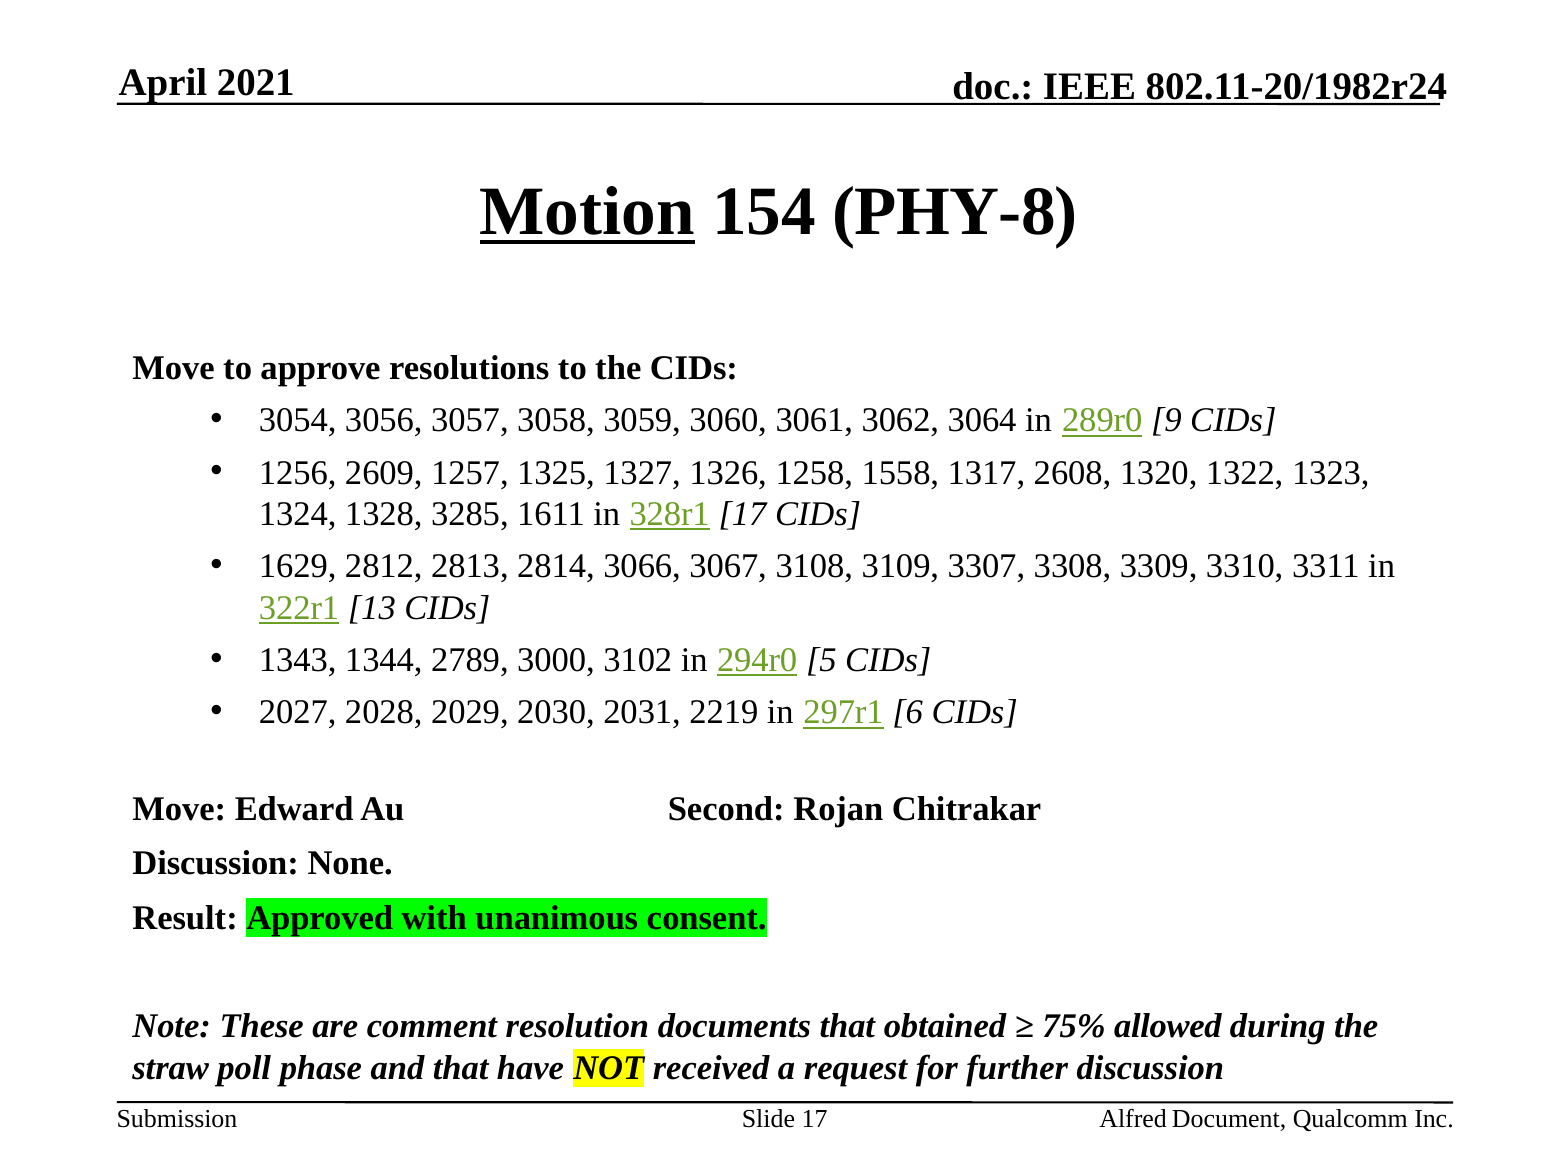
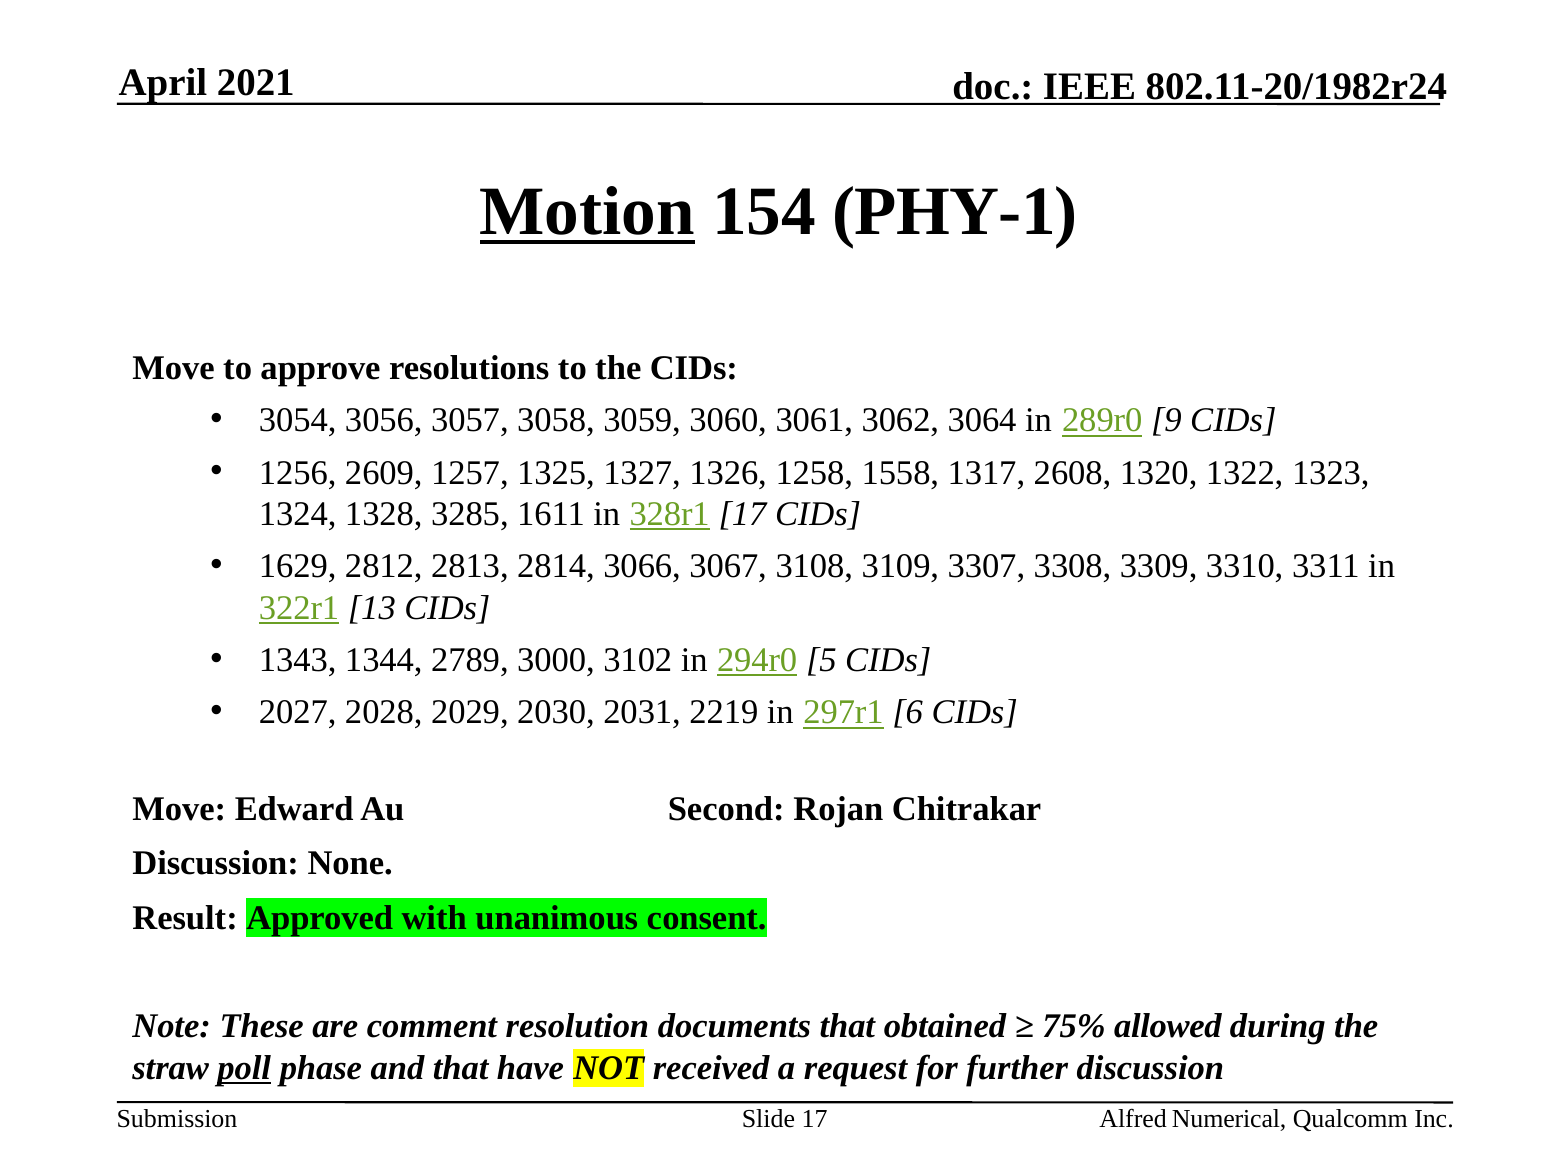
PHY-8: PHY-8 -> PHY-1 (955, 212)
poll underline: none -> present (244, 1069)
Document: Document -> Numerical (1229, 1120)
